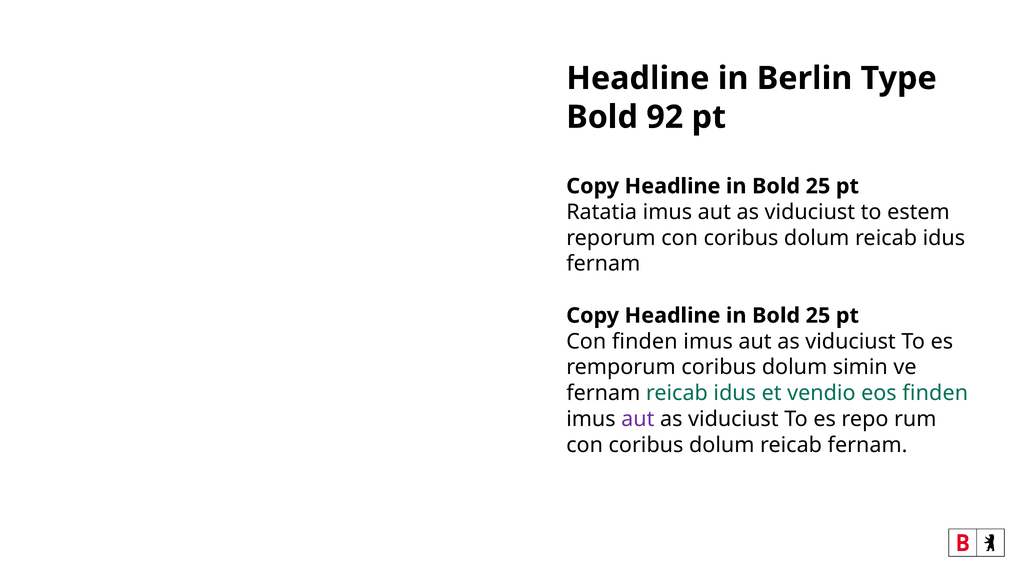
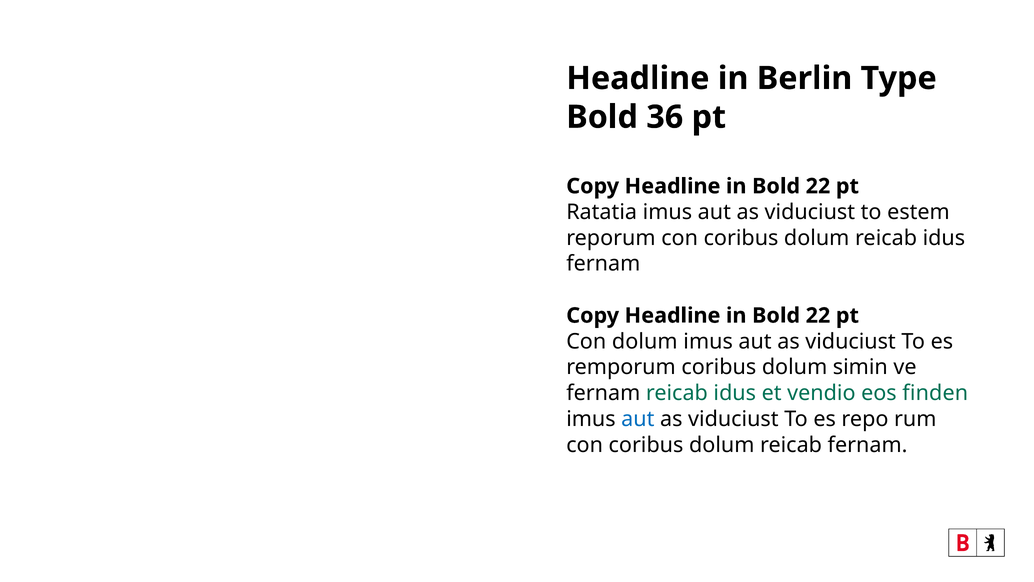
92: 92 -> 36 (665, 117)
25: 25 -> 22 (818, 186)
25: 25 -> 22 (818, 315)
Con finden: finden -> dolum (645, 341)
aut colour: purple -> blue (638, 419)
